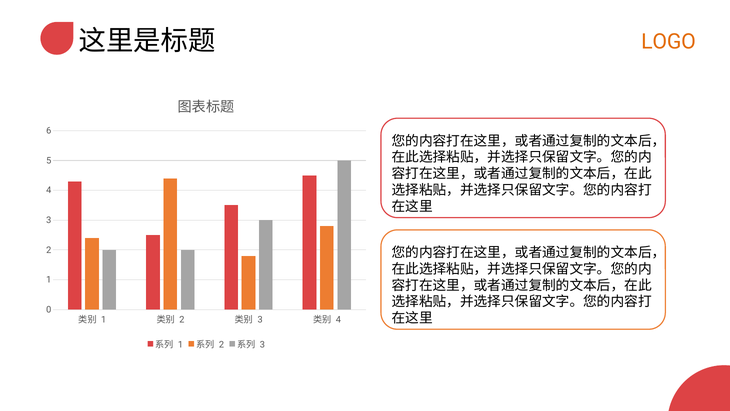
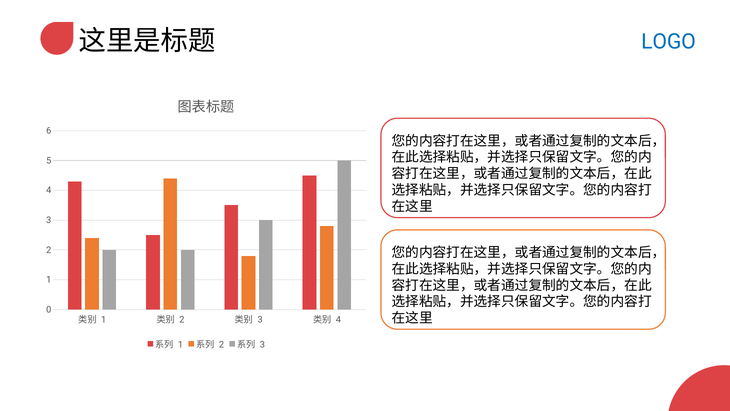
LOGO colour: orange -> blue (669, 42)
